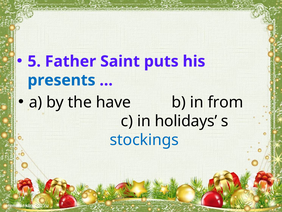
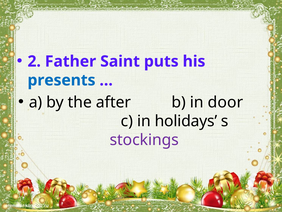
5: 5 -> 2 (34, 61)
have: have -> after (113, 102)
from: from -> door (225, 102)
stockings colour: blue -> purple (144, 140)
